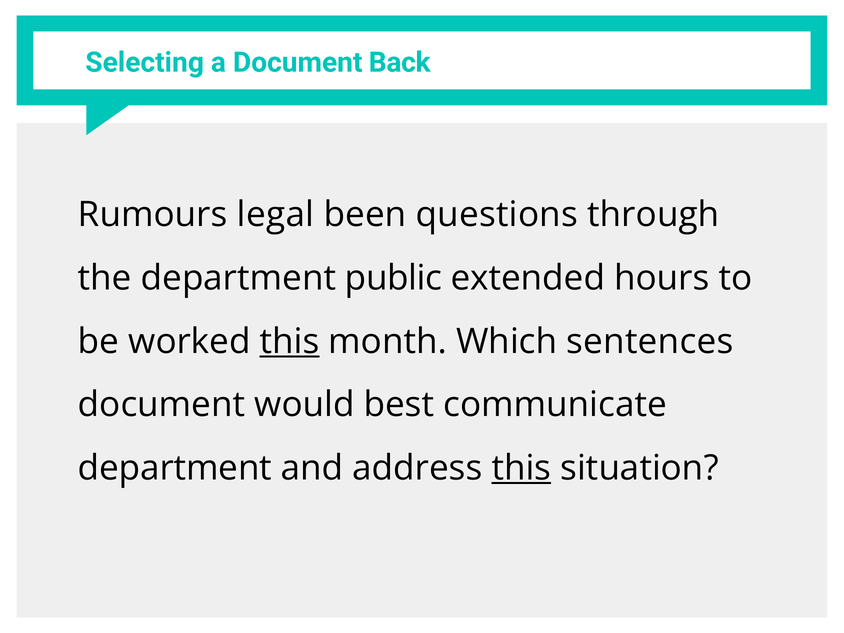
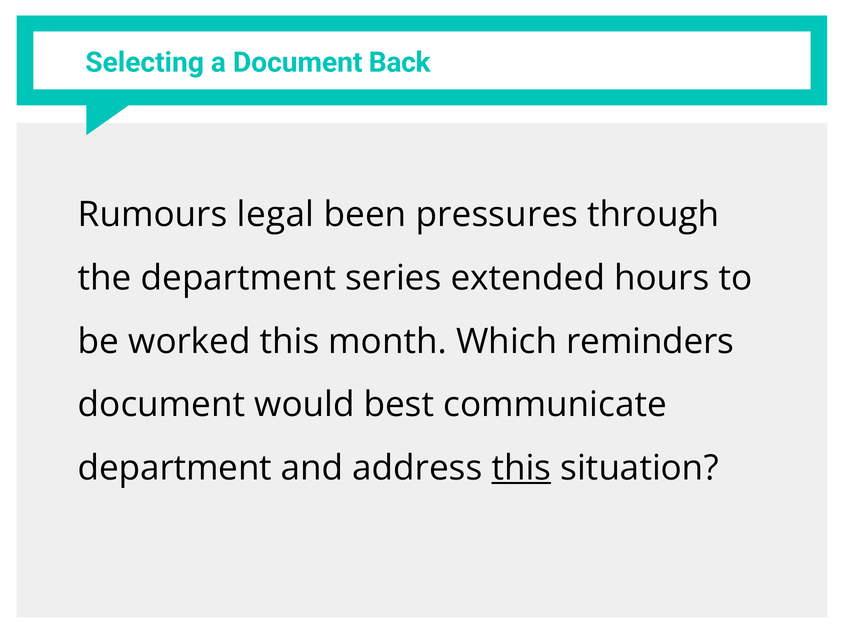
questions: questions -> pressures (497, 215)
public: public -> series (393, 278)
this underline: present -> none (290, 341)
sentences: sentences -> reminders (650, 341)
